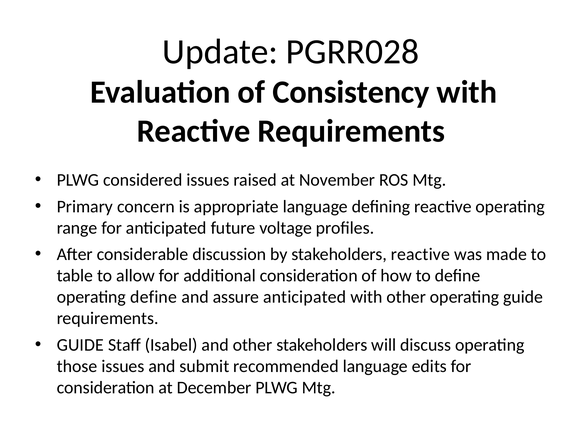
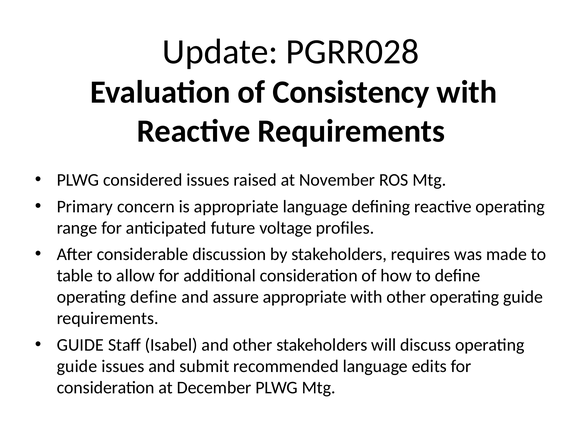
stakeholders reactive: reactive -> requires (421, 254)
assure anticipated: anticipated -> appropriate (305, 297)
those: those -> guide (77, 366)
